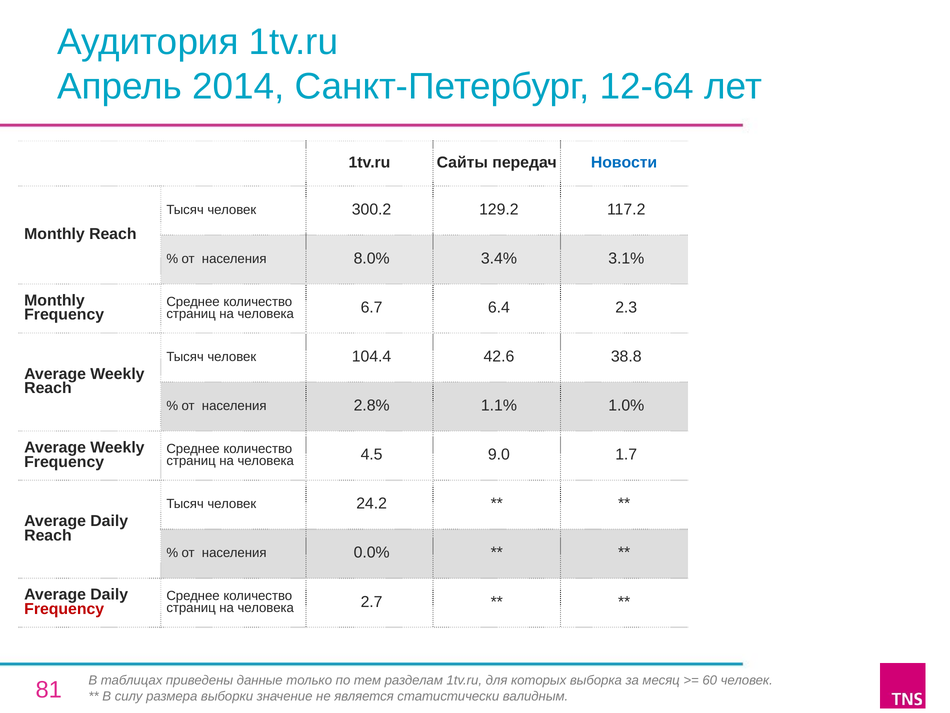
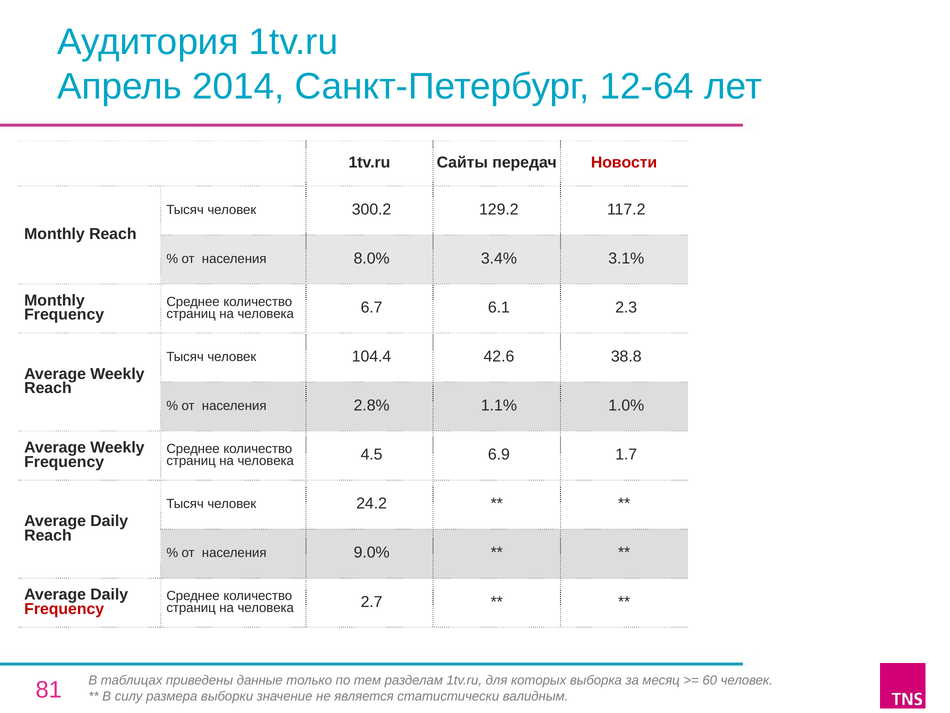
Новости colour: blue -> red (624, 162)
6.4: 6.4 -> 6.1 (499, 307)
9.0: 9.0 -> 6.9 (499, 454)
0.0%: 0.0% -> 9.0% (372, 552)
